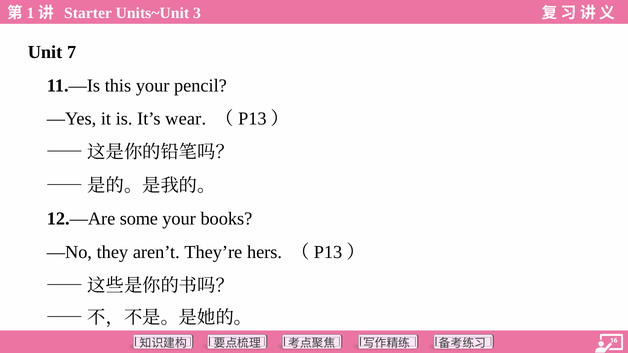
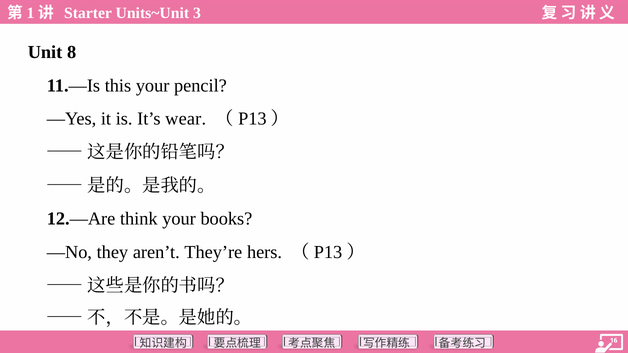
7: 7 -> 8 (72, 52)
some: some -> think (139, 219)
